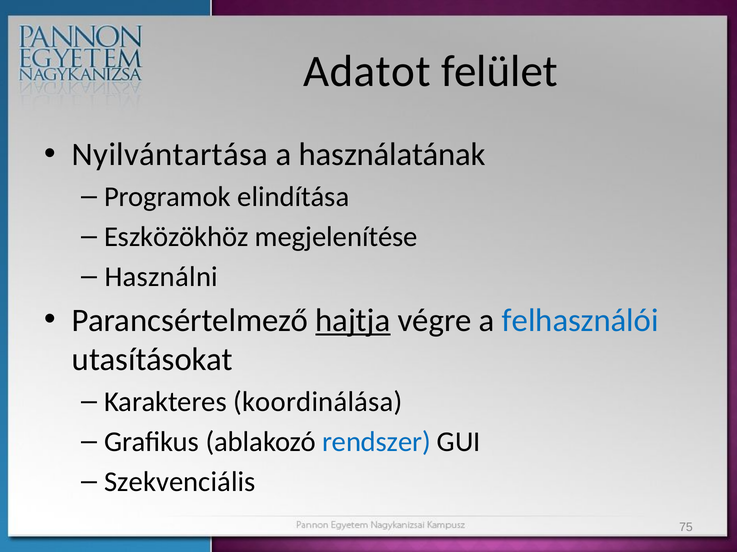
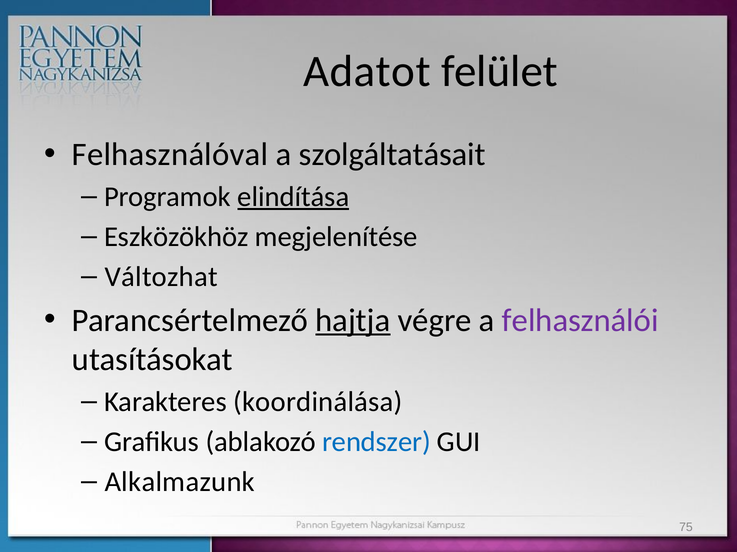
Nyilvántartása: Nyilvántartása -> Felhasználóval (170, 155)
használatának: használatának -> szolgáltatásait (392, 155)
elindítása underline: none -> present (293, 197)
Használni: Használni -> Változhat (161, 277)
felhasználói colour: blue -> purple (580, 321)
Szekvenciális: Szekvenciális -> Alkalmazunk (180, 483)
